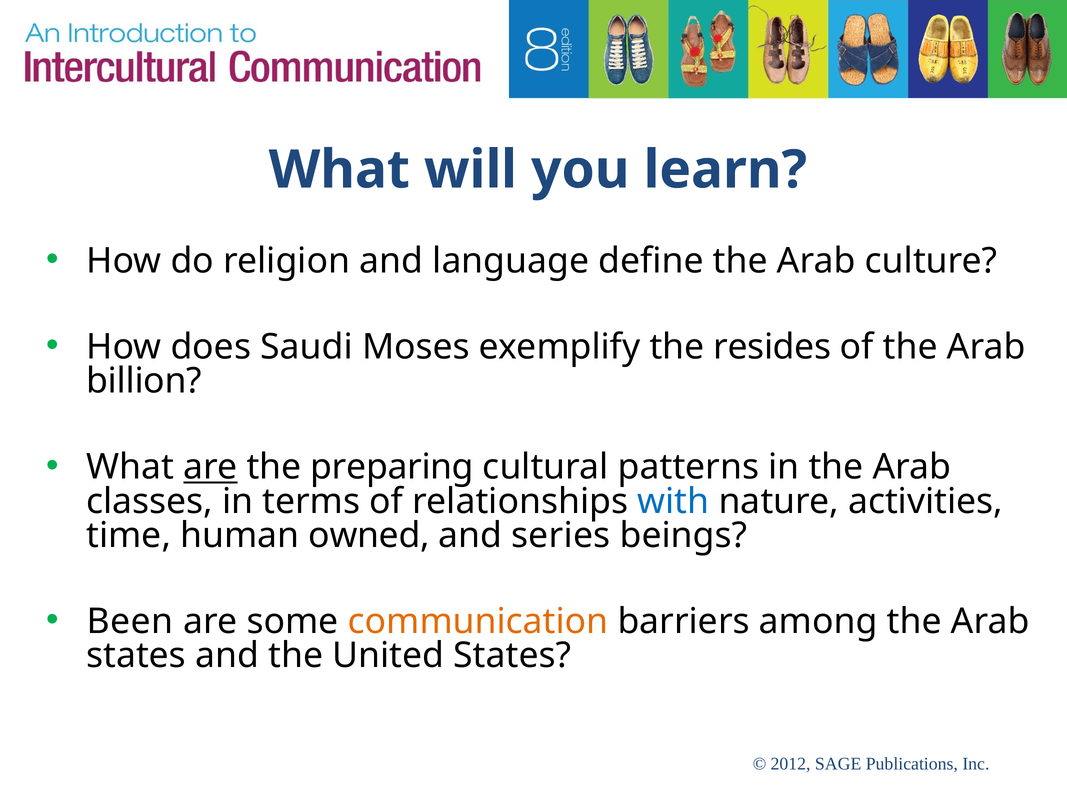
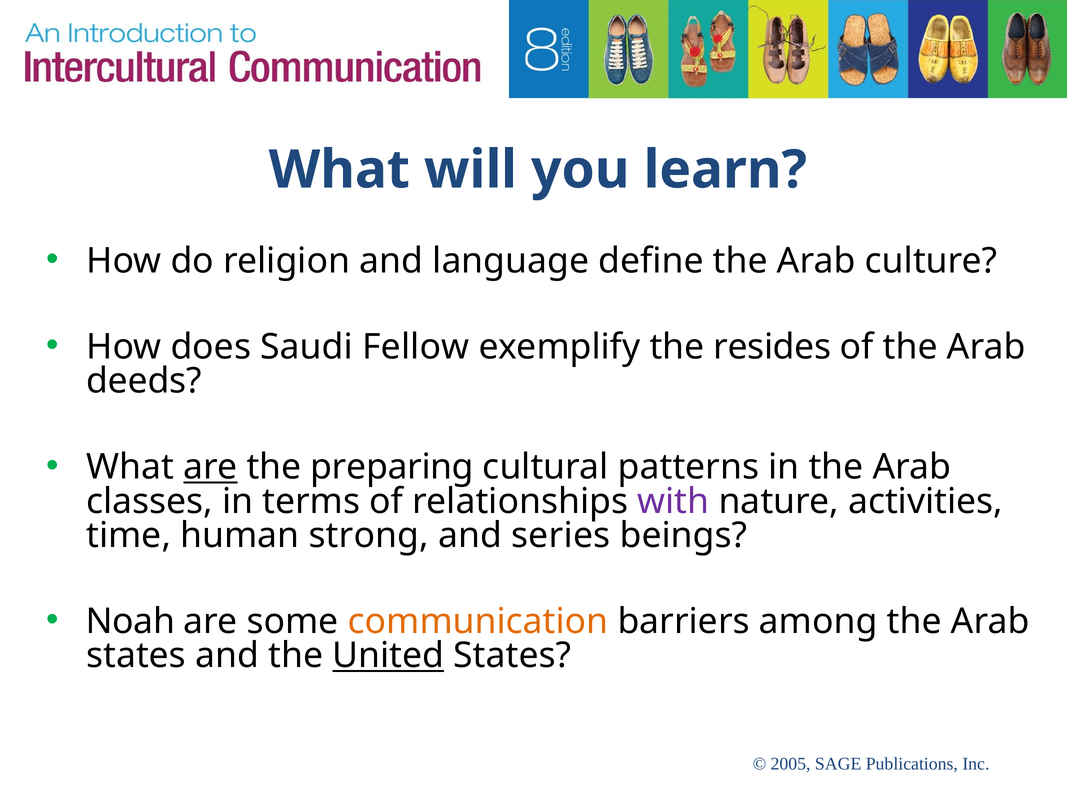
Moses: Moses -> Fellow (416, 347)
billion: billion -> deeds (144, 381)
with colour: blue -> purple (673, 501)
owned: owned -> strong (369, 536)
Been: Been -> Noah (130, 622)
United underline: none -> present (388, 656)
2012: 2012 -> 2005 (791, 764)
